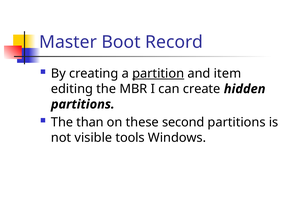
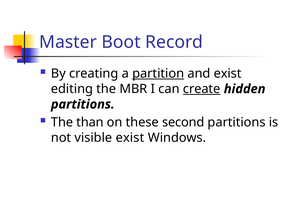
and item: item -> exist (228, 74)
create underline: none -> present (202, 89)
visible tools: tools -> exist (130, 138)
